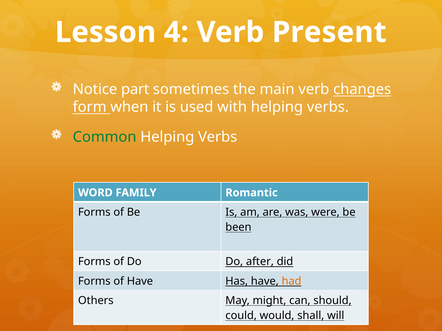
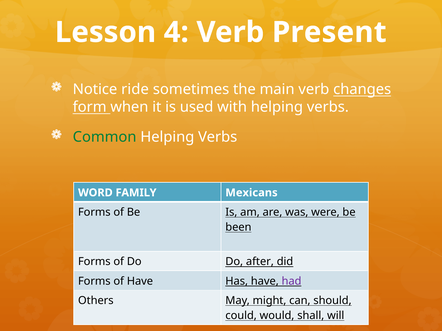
part: part -> ride (135, 89)
Romantic: Romantic -> Mexicans (252, 193)
had colour: orange -> purple (292, 281)
